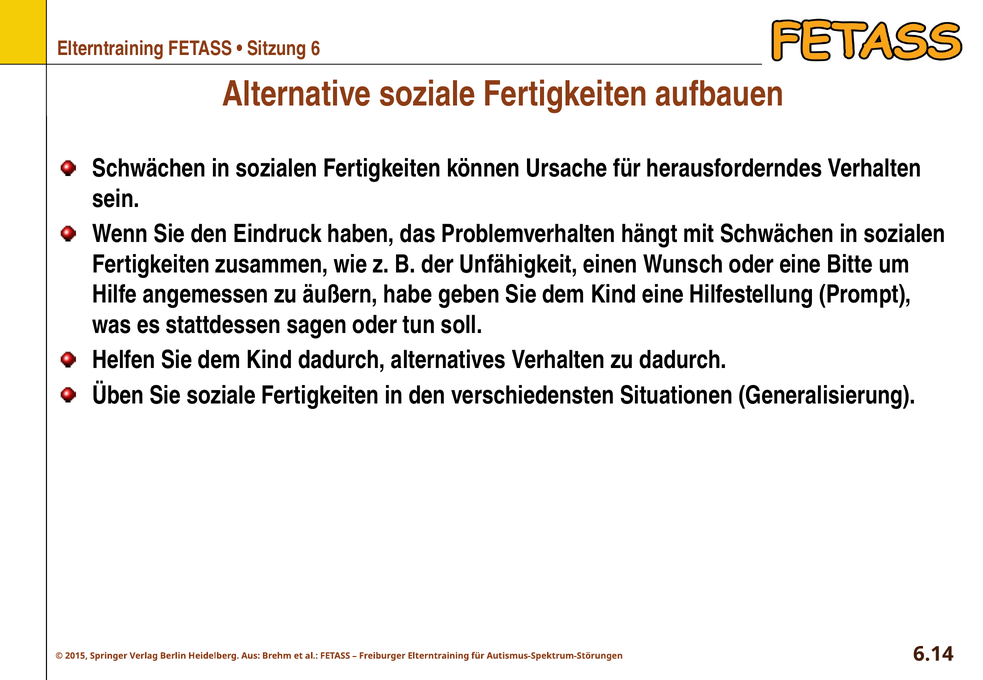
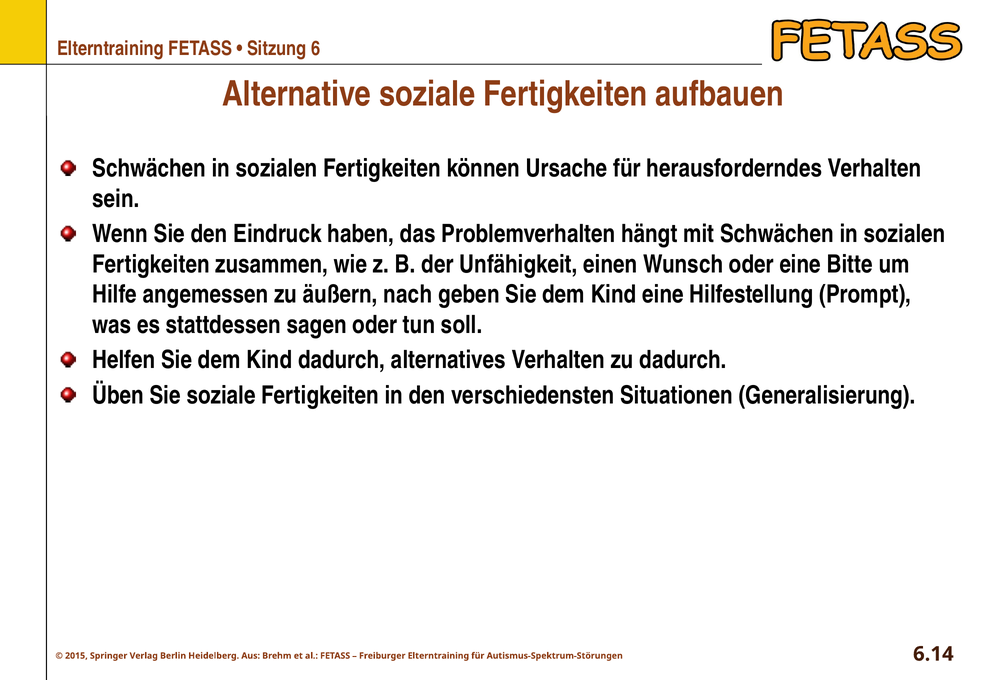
habe: habe -> nach (408, 295)
